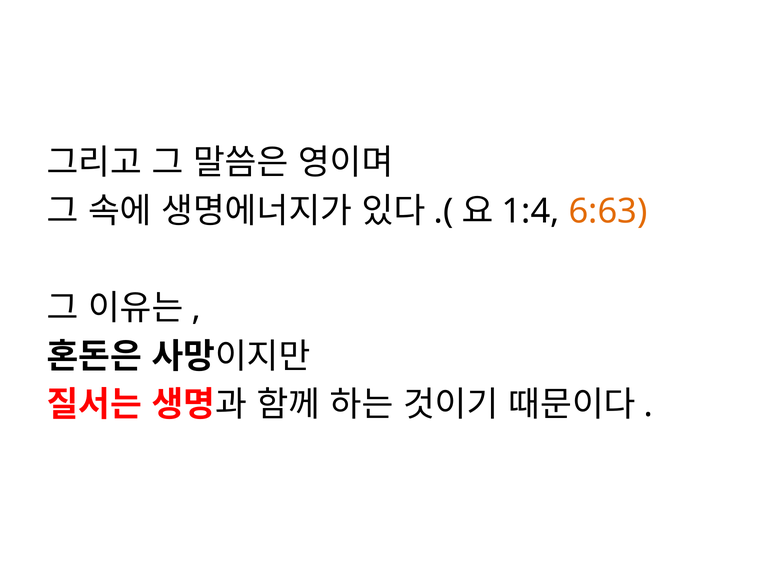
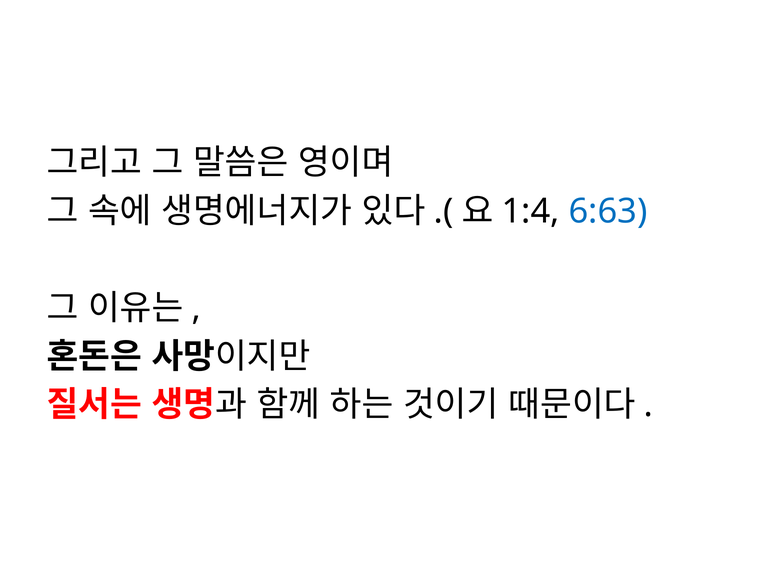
6:63 colour: orange -> blue (608, 211)
